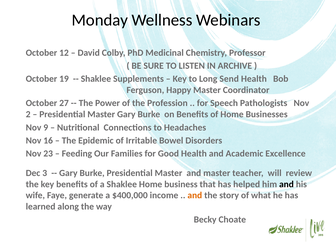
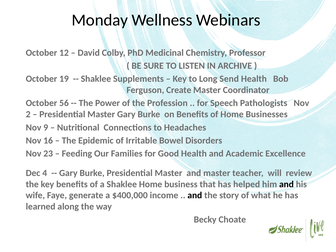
Happy: Happy -> Create (179, 90)
27: 27 -> 56 (64, 103)
3: 3 -> 4 (45, 173)
and colour: orange -> black (195, 195)
